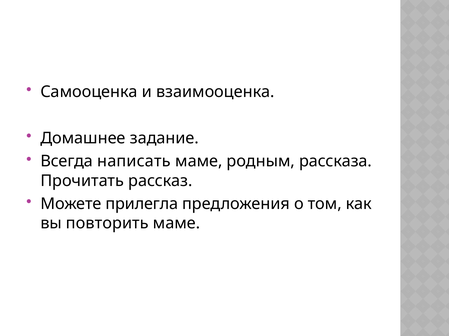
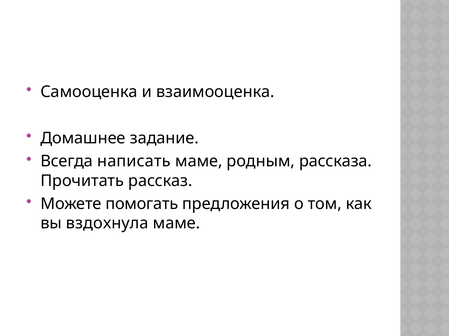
прилегла: прилегла -> помогать (142, 204)
повторить: повторить -> вздохнула (107, 224)
